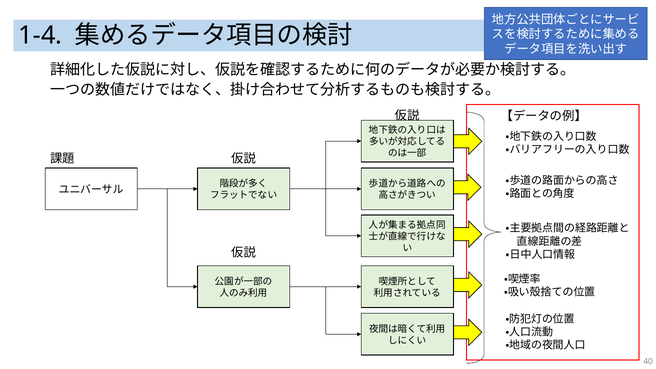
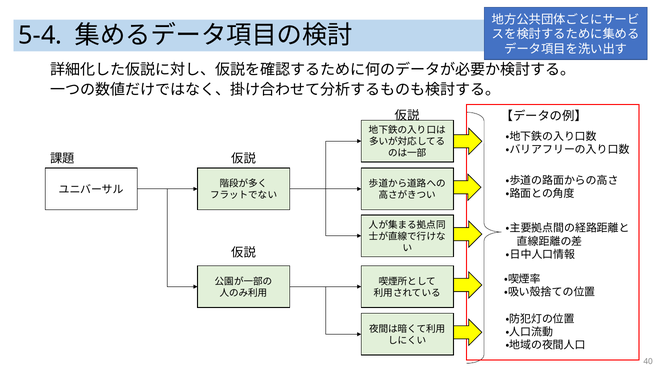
1-4: 1-4 -> 5-4 (40, 36)
